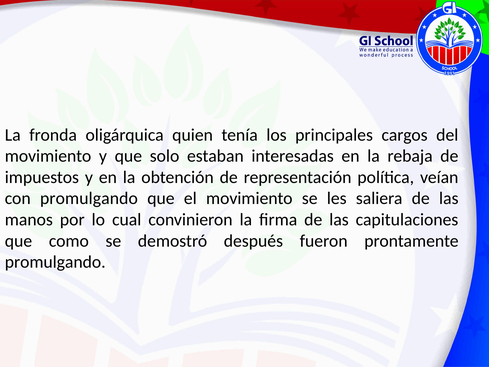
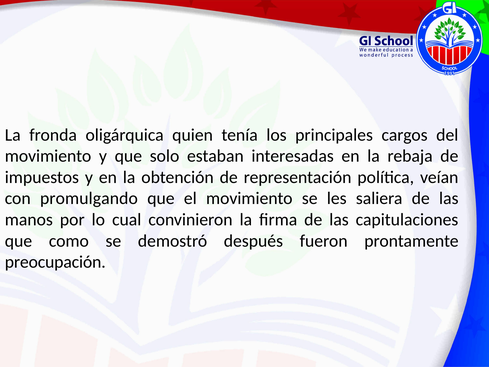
promulgando: promulgando -> preocupación (55, 262)
